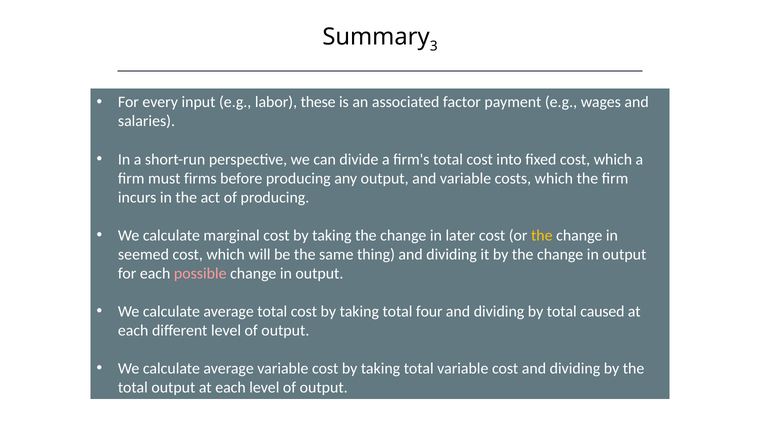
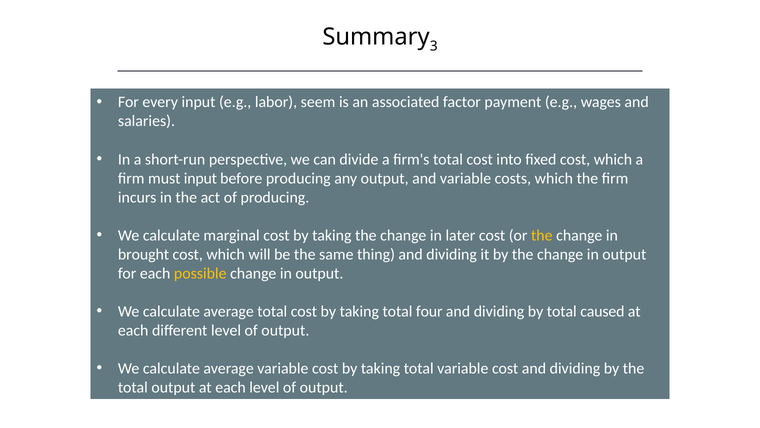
these: these -> seem (318, 102)
must firms: firms -> input (200, 178)
seemed: seemed -> brought (144, 254)
possible colour: pink -> yellow (200, 273)
